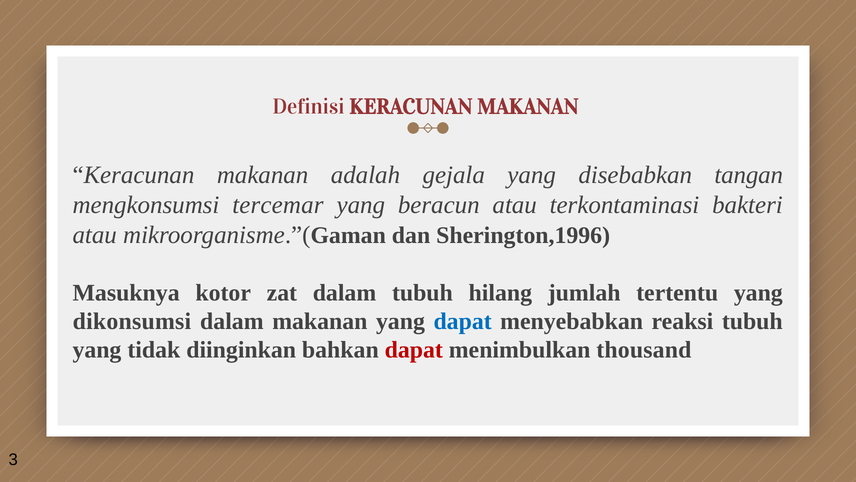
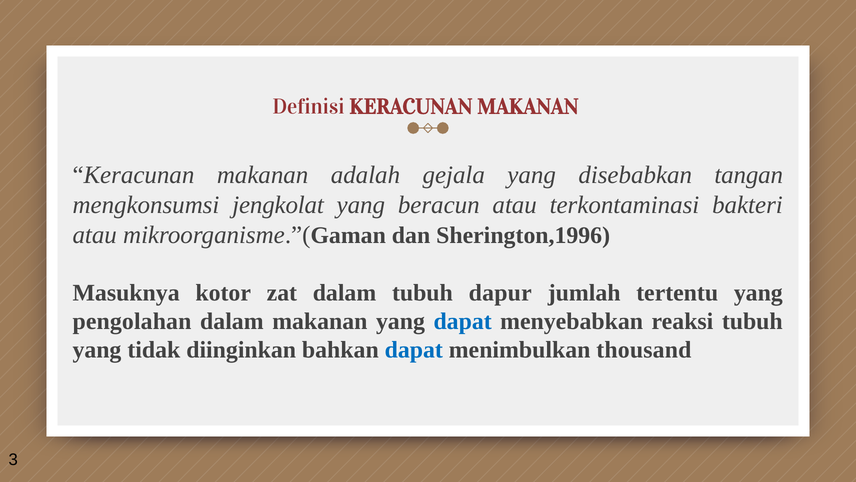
tercemar: tercemar -> jengkolat (278, 205)
hilang: hilang -> dapur (500, 293)
dikonsumsi: dikonsumsi -> pengolahan (132, 321)
dapat colour: red -> blue (414, 350)
